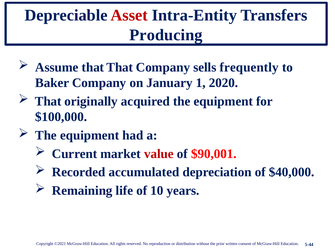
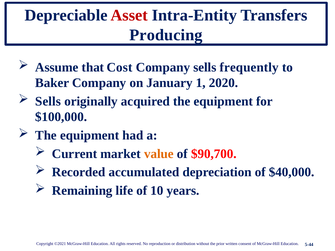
that That: That -> Cost (120, 67)
That: That -> Sells (48, 101)
value colour: red -> orange (159, 154)
$90,001: $90,001 -> $90,700 (214, 154)
